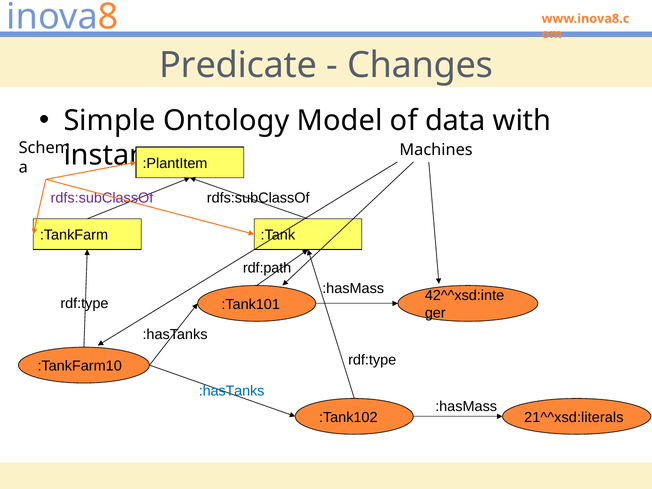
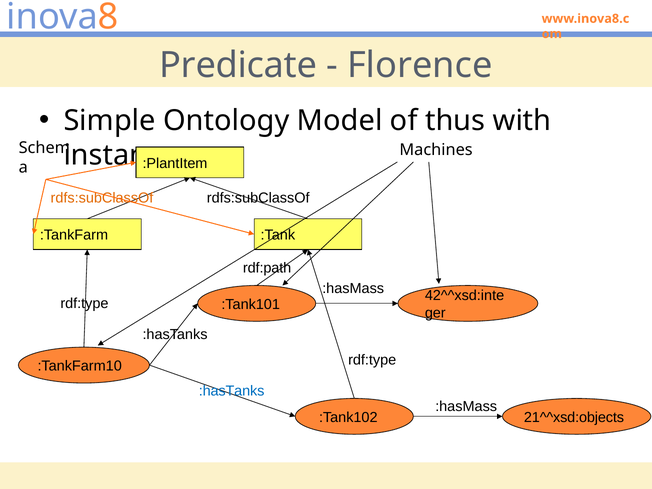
Changes: Changes -> Florence (420, 66)
data: data -> thus (455, 121)
rdfs:subClassOf colour: purple -> orange (102, 198)
21^^xsd:literals: 21^^xsd:literals -> 21^^xsd:objects (574, 417)
